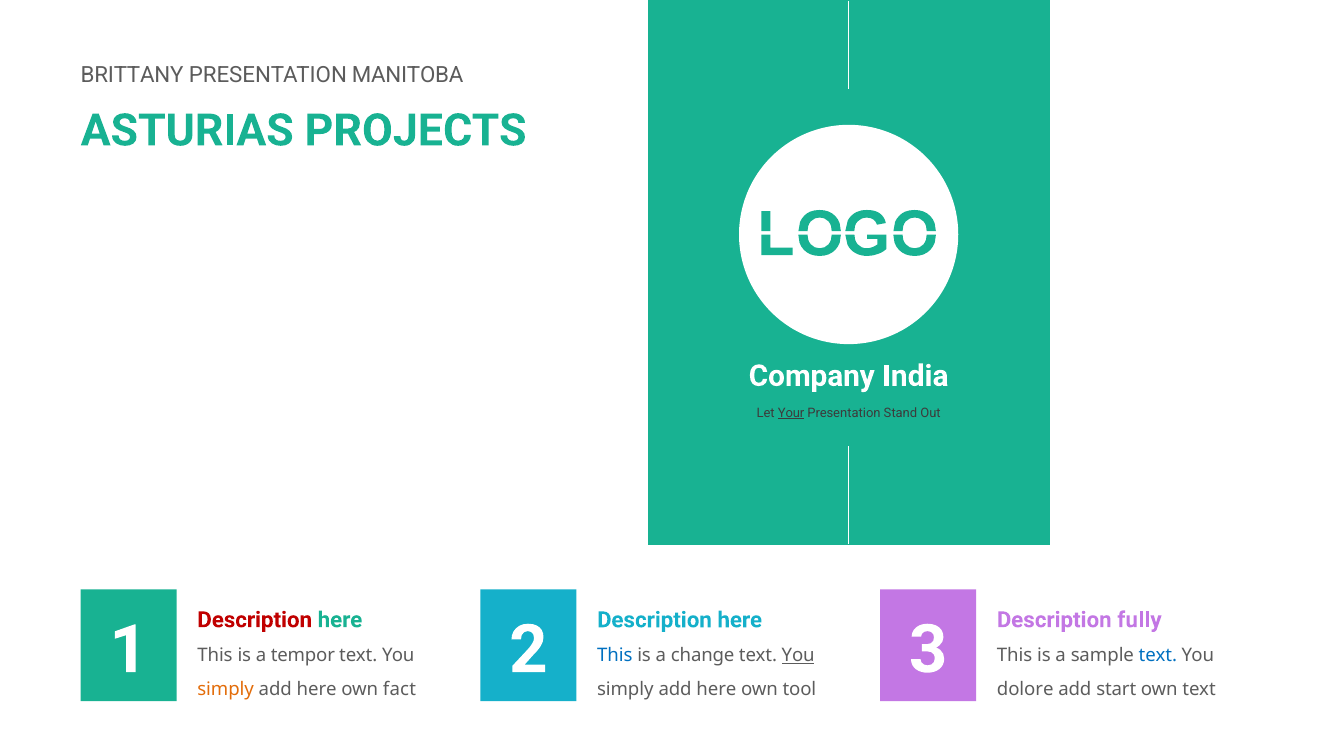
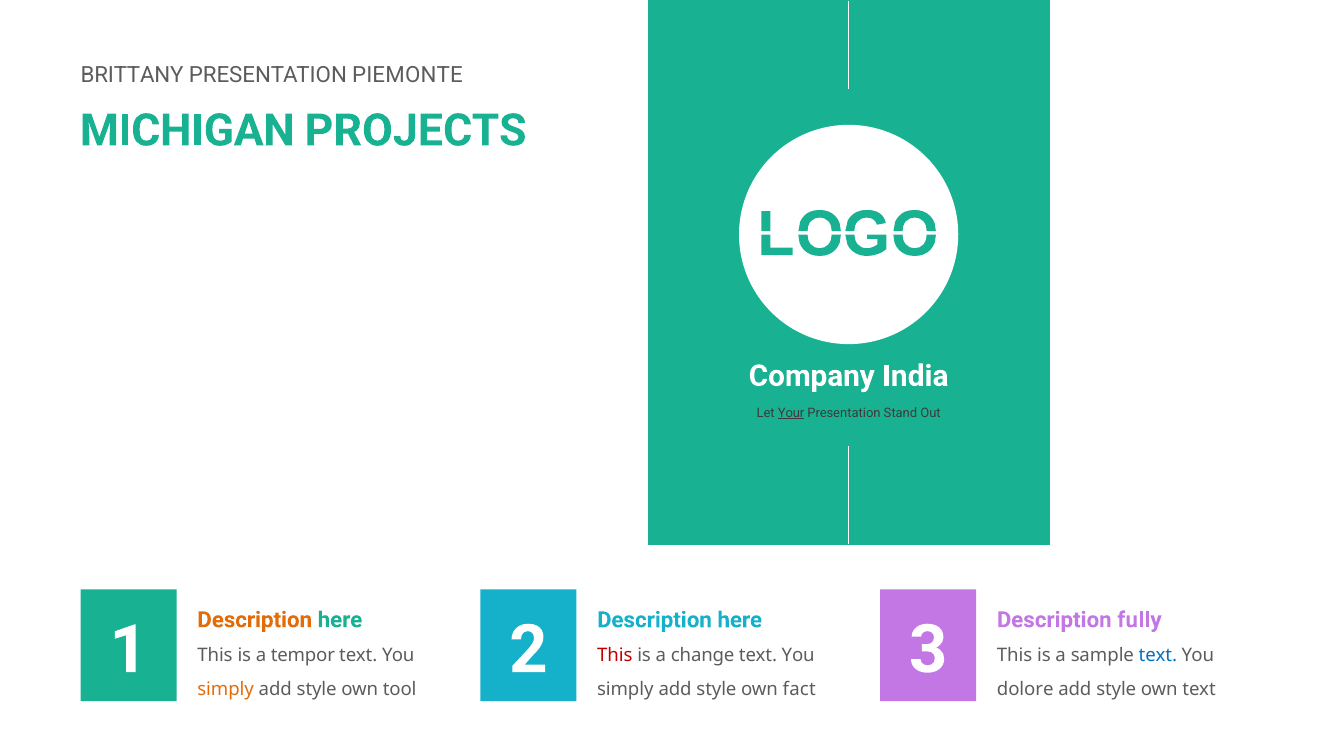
MANITOBA: MANITOBA -> PIEMONTE (407, 75)
ASTURIAS: ASTURIAS -> MICHIGAN (187, 131)
Description colour: red -> orange (255, 620)
This colour: blue -> red (615, 655)
You underline: present -> none (798, 655)
here: here -> style (317, 689)
fact: fact -> tool (400, 689)
start: start -> style (1116, 689)
here: here -> style (716, 689)
tool: tool -> fact (799, 689)
